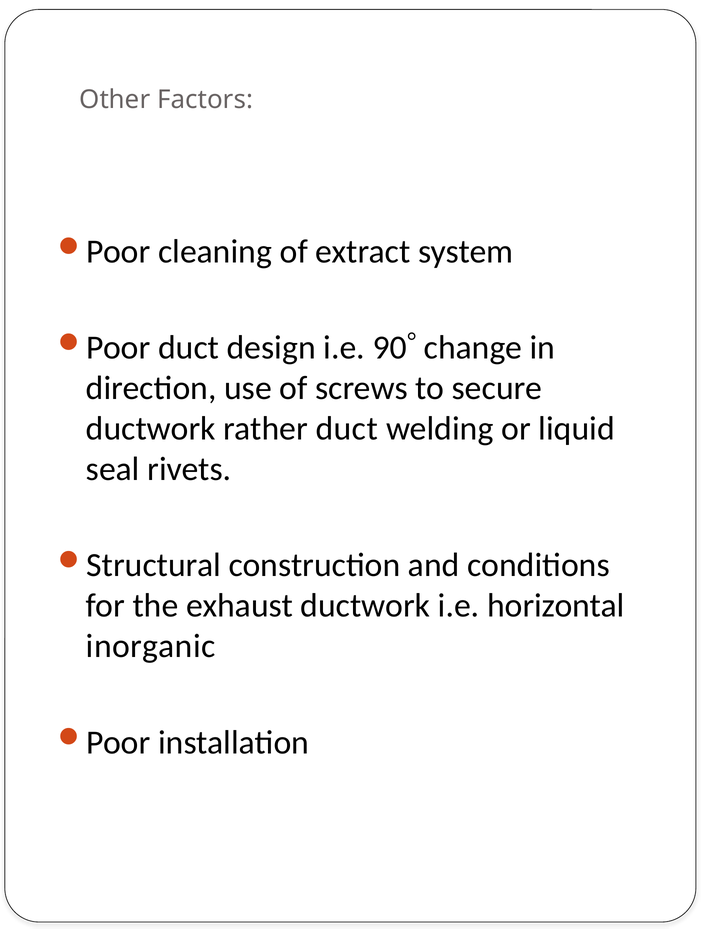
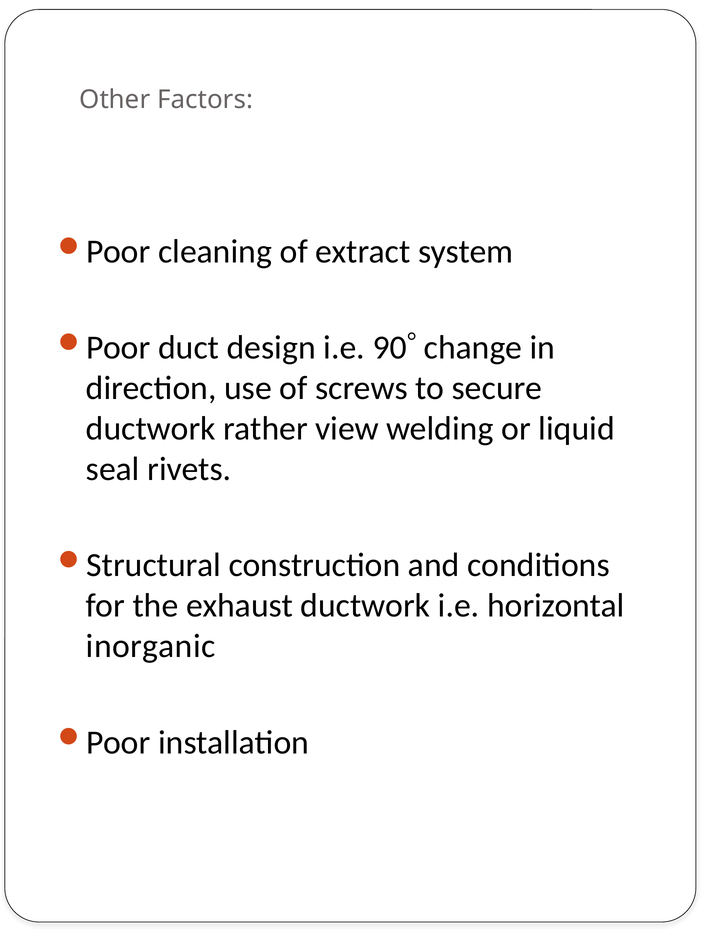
rather duct: duct -> view (347, 429)
